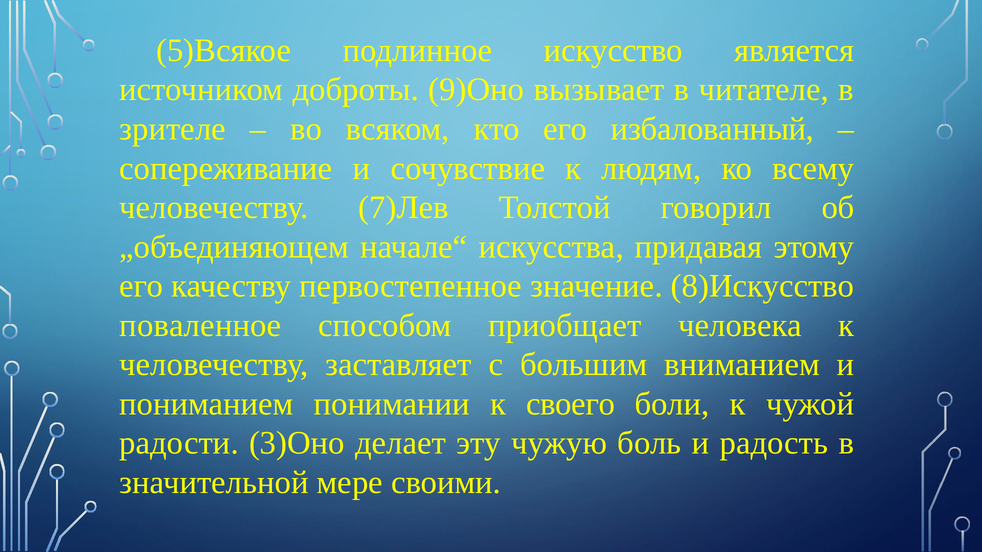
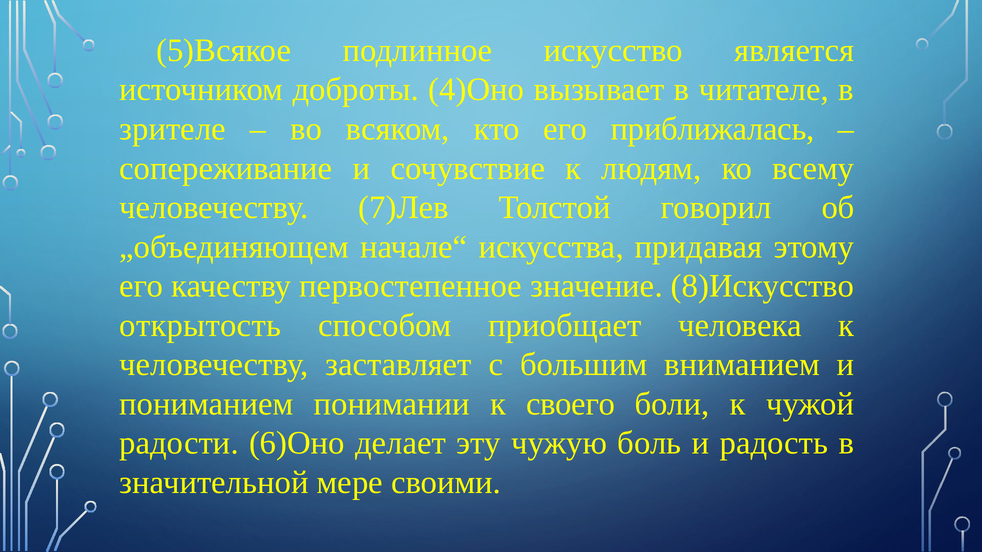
9)Оно: 9)Оно -> 4)Оно (476, 90)
избалованный: избалованный -> приближалась (713, 129)
поваленное: поваленное -> открытость (200, 325)
3)Оно: 3)Оно -> 6)Оно (297, 443)
